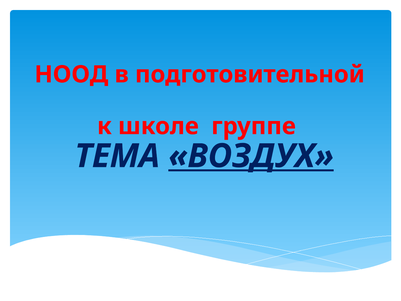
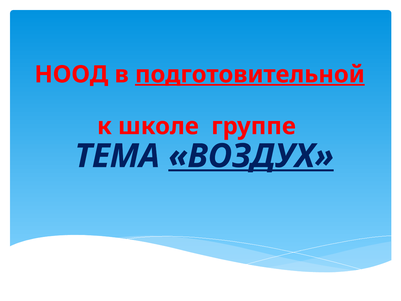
подготовительной underline: none -> present (250, 74)
